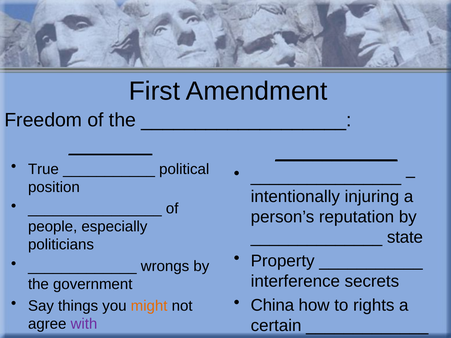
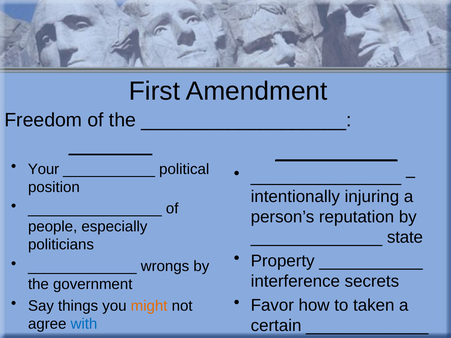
True: True -> Your (43, 169)
China: China -> Favor (272, 305)
rights: rights -> taken (374, 305)
with colour: purple -> blue (84, 324)
